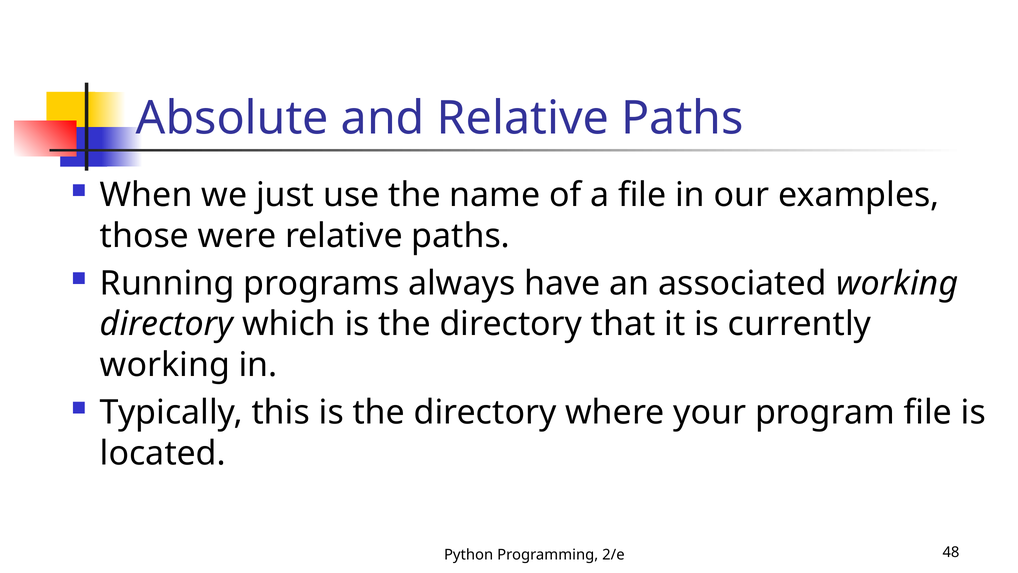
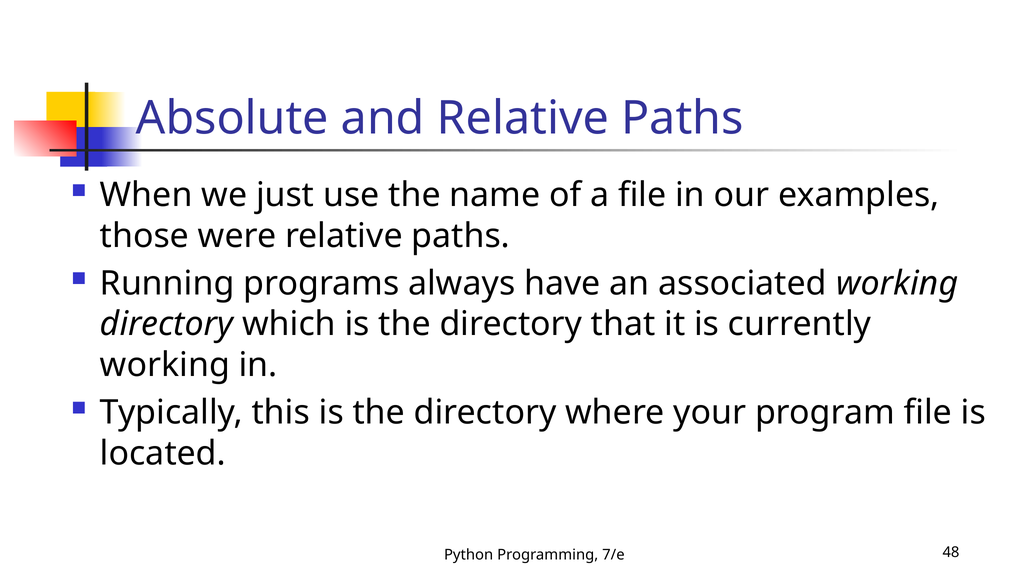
2/e: 2/e -> 7/e (613, 555)
